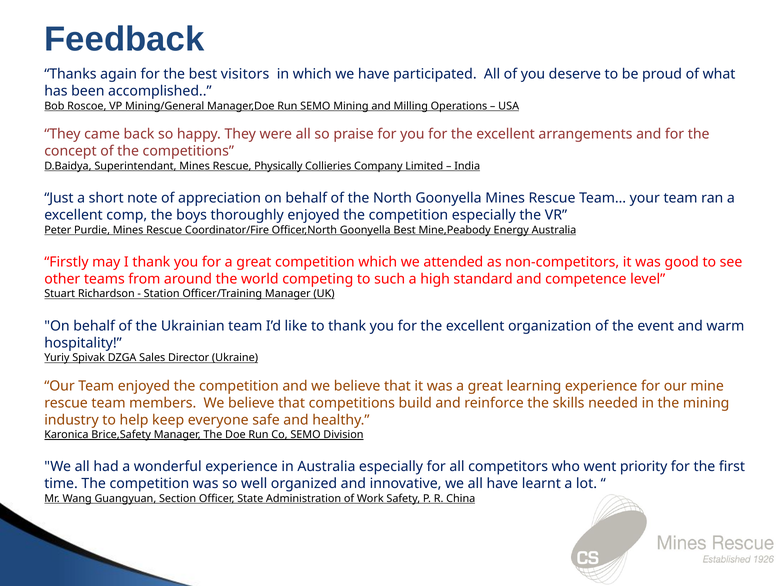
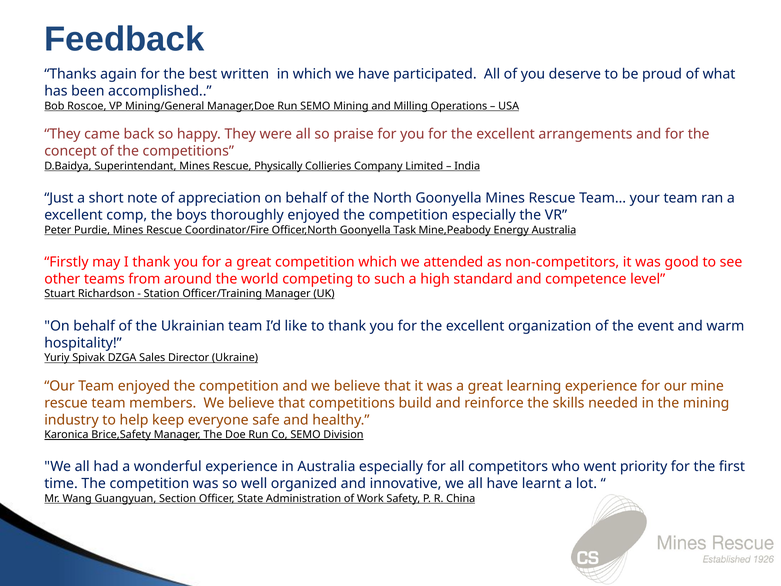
visitors: visitors -> written (245, 74)
Goonyella Best: Best -> Task (405, 230)
